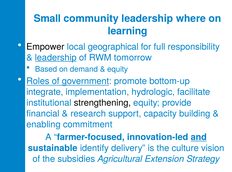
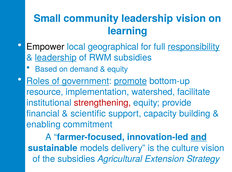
leadership where: where -> vision (191, 18)
responsibility underline: none -> present (194, 47)
RWM tomorrow: tomorrow -> subsidies (133, 57)
promote underline: none -> present (131, 81)
integrate: integrate -> resource (45, 92)
hydrologic: hydrologic -> watershed (153, 92)
strengthening colour: black -> red (102, 103)
research: research -> scientific (88, 113)
identify: identify -> models (94, 148)
